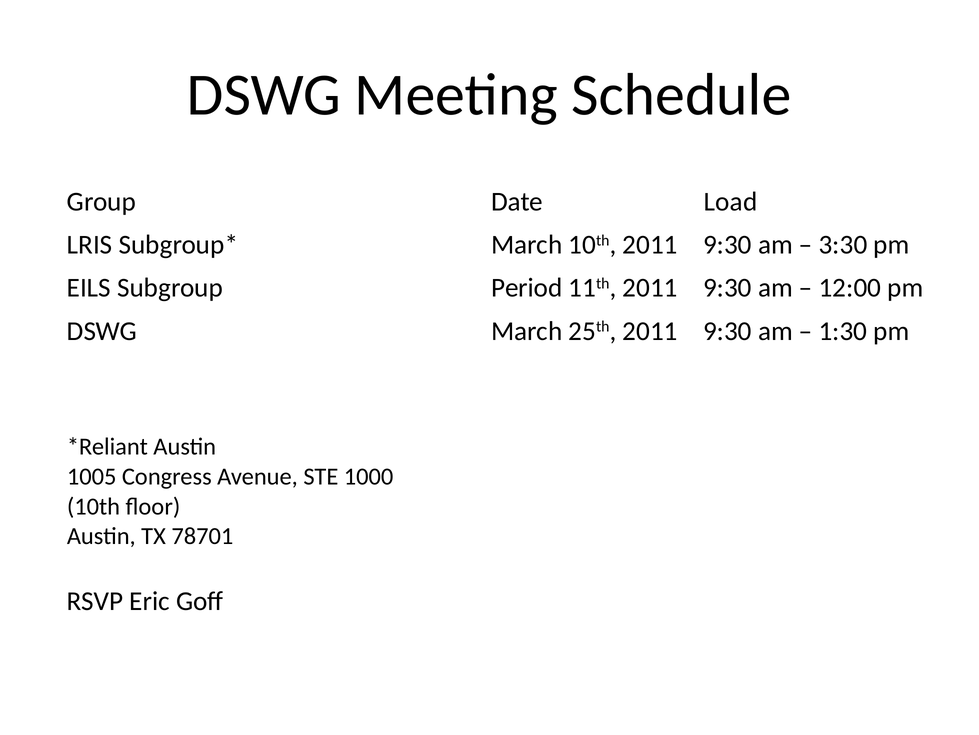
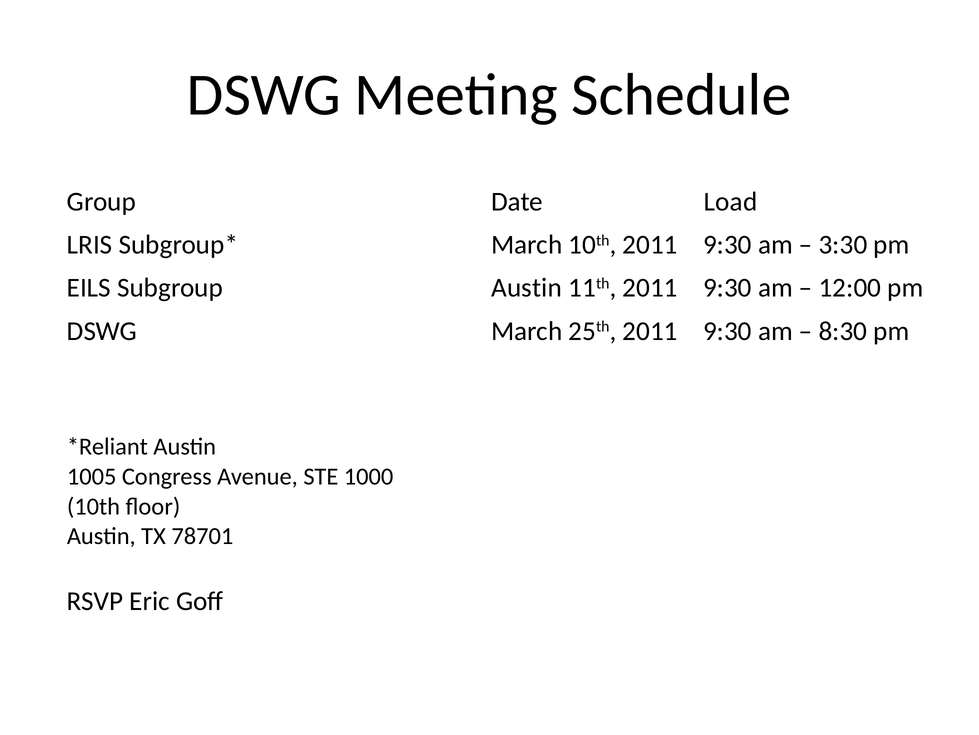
Subgroup Period: Period -> Austin (527, 288)
1:30: 1:30 -> 8:30 (843, 331)
